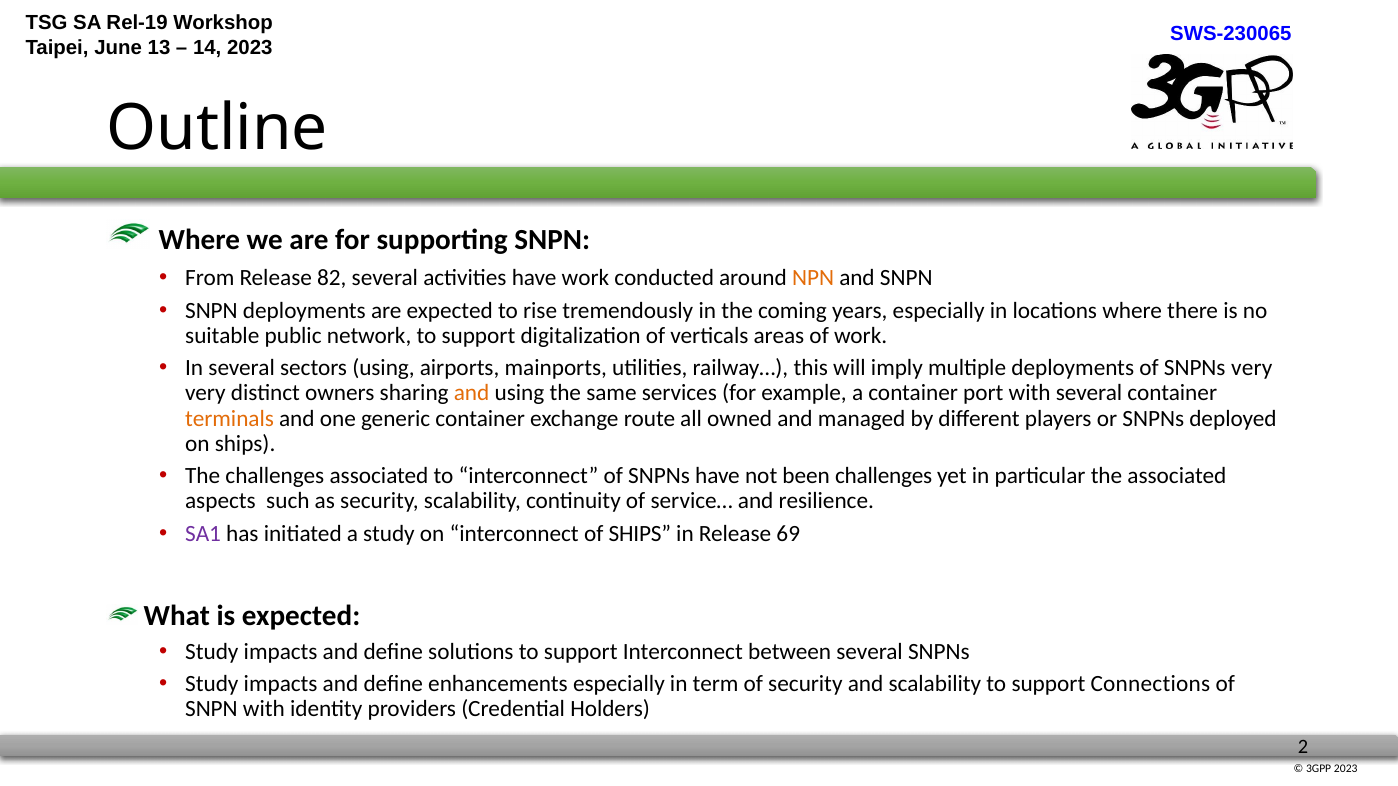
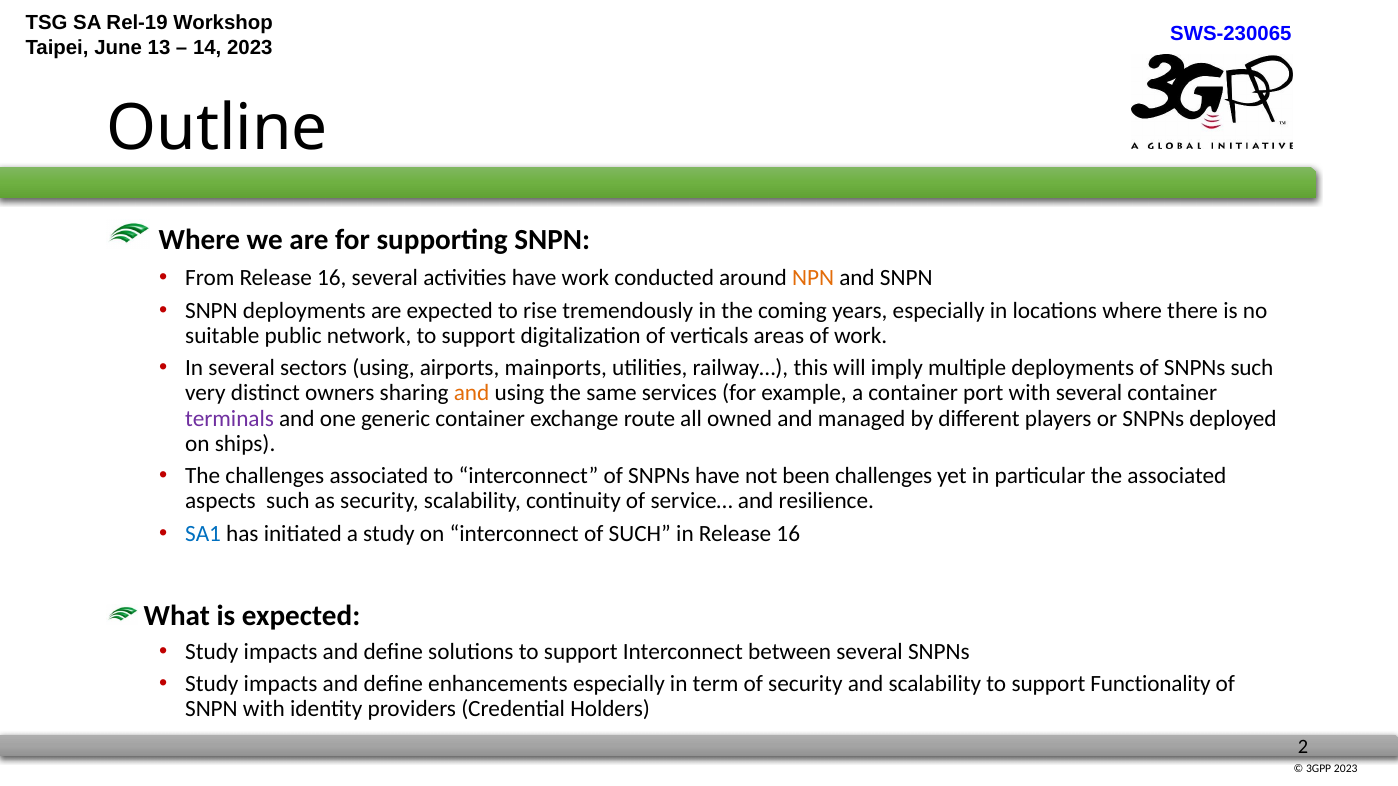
From Release 82: 82 -> 16 (332, 278)
SNPNs very: very -> such (1252, 368)
terminals colour: orange -> purple (230, 419)
SA1 colour: purple -> blue (203, 534)
of SHIPS: SHIPS -> SUCH (640, 534)
in Release 69: 69 -> 16 (788, 534)
Connections: Connections -> Functionality (1151, 684)
